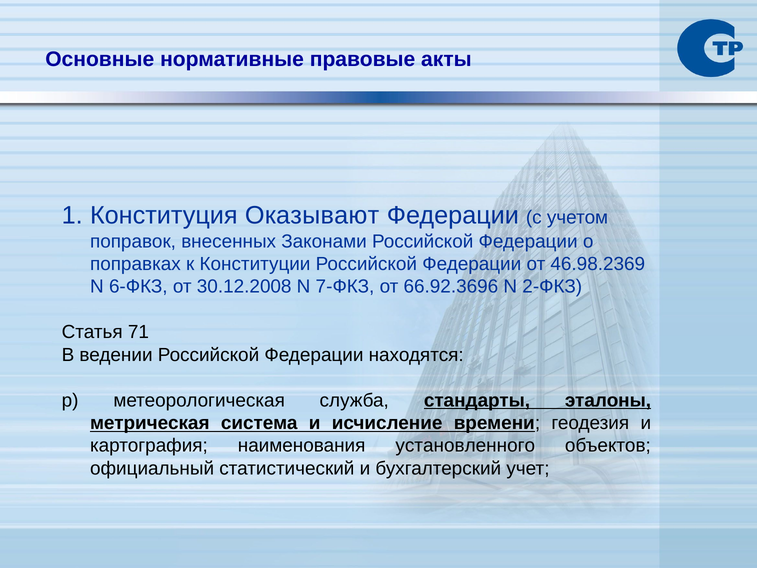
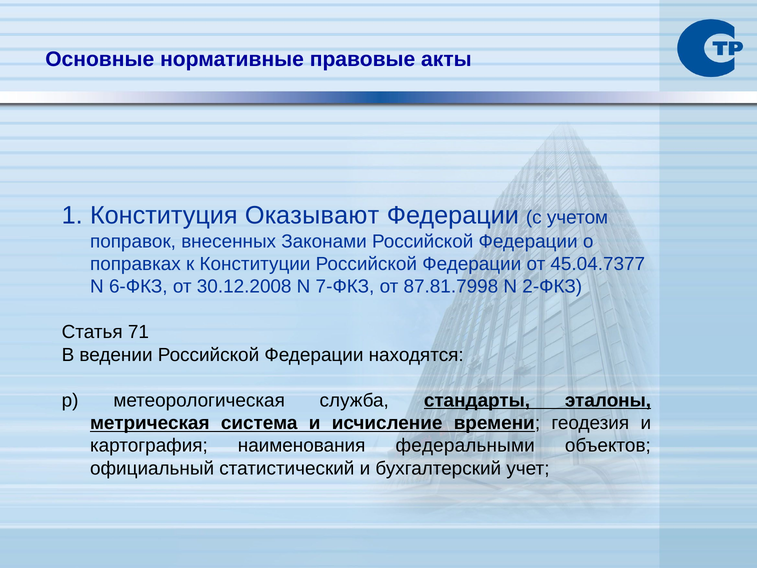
46.98.2369: 46.98.2369 -> 45.04.7377 (598, 264)
66.92.3696: 66.92.3696 -> 87.81.7998 (451, 287)
установленного: установленного -> федеральными (465, 446)
